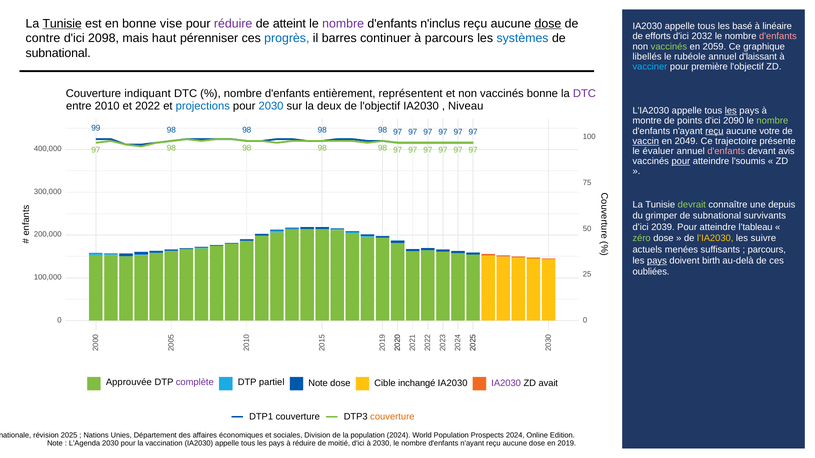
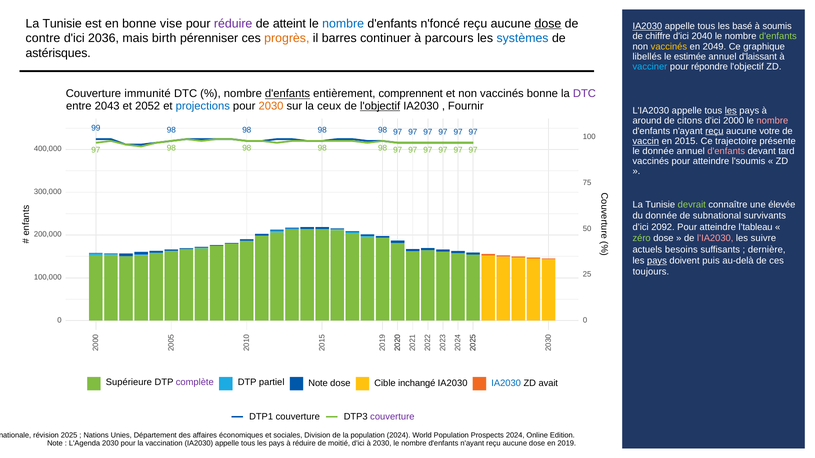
Tunisie underline: present -> none (62, 23)
nombre colour: purple -> blue (343, 23)
n'inclus: n'inclus -> n'foncé (440, 23)
IA2030 underline: none -> present (647, 26)
linéaire: linéaire -> soumis (777, 26)
efforts: efforts -> chiffre (658, 36)
2032: 2032 -> 2040 (702, 36)
d'enfants colour: pink -> light green (778, 36)
2098: 2098 -> 2036 (104, 38)
haut: haut -> birth (164, 38)
progrès colour: blue -> orange (287, 38)
vaccinés colour: light green -> yellow (669, 47)
2059: 2059 -> 2049 (714, 47)
subnational: subnational -> astérisques (58, 53)
rubéole: rubéole -> estimée (690, 57)
première: première -> répondre (709, 67)
indiquant: indiquant -> immunité (148, 94)
d'enfants underline: none -> present (288, 94)
représentent: représentent -> comprennent (411, 94)
2010: 2010 -> 2043 (107, 106)
2022: 2022 -> 2052 (148, 106)
2030 colour: blue -> orange (271, 106)
deux: deux -> ceux (329, 106)
l'objectif underline: none -> present (380, 106)
Niveau: Niveau -> Fournir (466, 106)
montre: montre -> around (647, 121)
points: points -> citons (690, 121)
2090: 2090 -> 2000 (734, 121)
nombre colour: light green -> pink (772, 121)
2049: 2049 -> 2015 (686, 141)
le évaluer: évaluer -> donnée (658, 151)
avis: avis -> tard (786, 151)
pour underline: present -> none (681, 161)
depuis: depuis -> élevée (782, 205)
du grimper: grimper -> donnée (661, 216)
2039: 2039 -> 2092 (663, 227)
l’IA2030 colour: yellow -> pink (715, 239)
menées: menées -> besoins (681, 250)
parcours: parcours -> dernière (767, 250)
birth: birth -> puis (711, 261)
oubliées: oubliées -> toujours (651, 272)
Approuvée: Approuvée -> Supérieure (129, 383)
IA2030 colour: purple -> blue (506, 384)
couverture colour: orange -> purple (392, 417)
